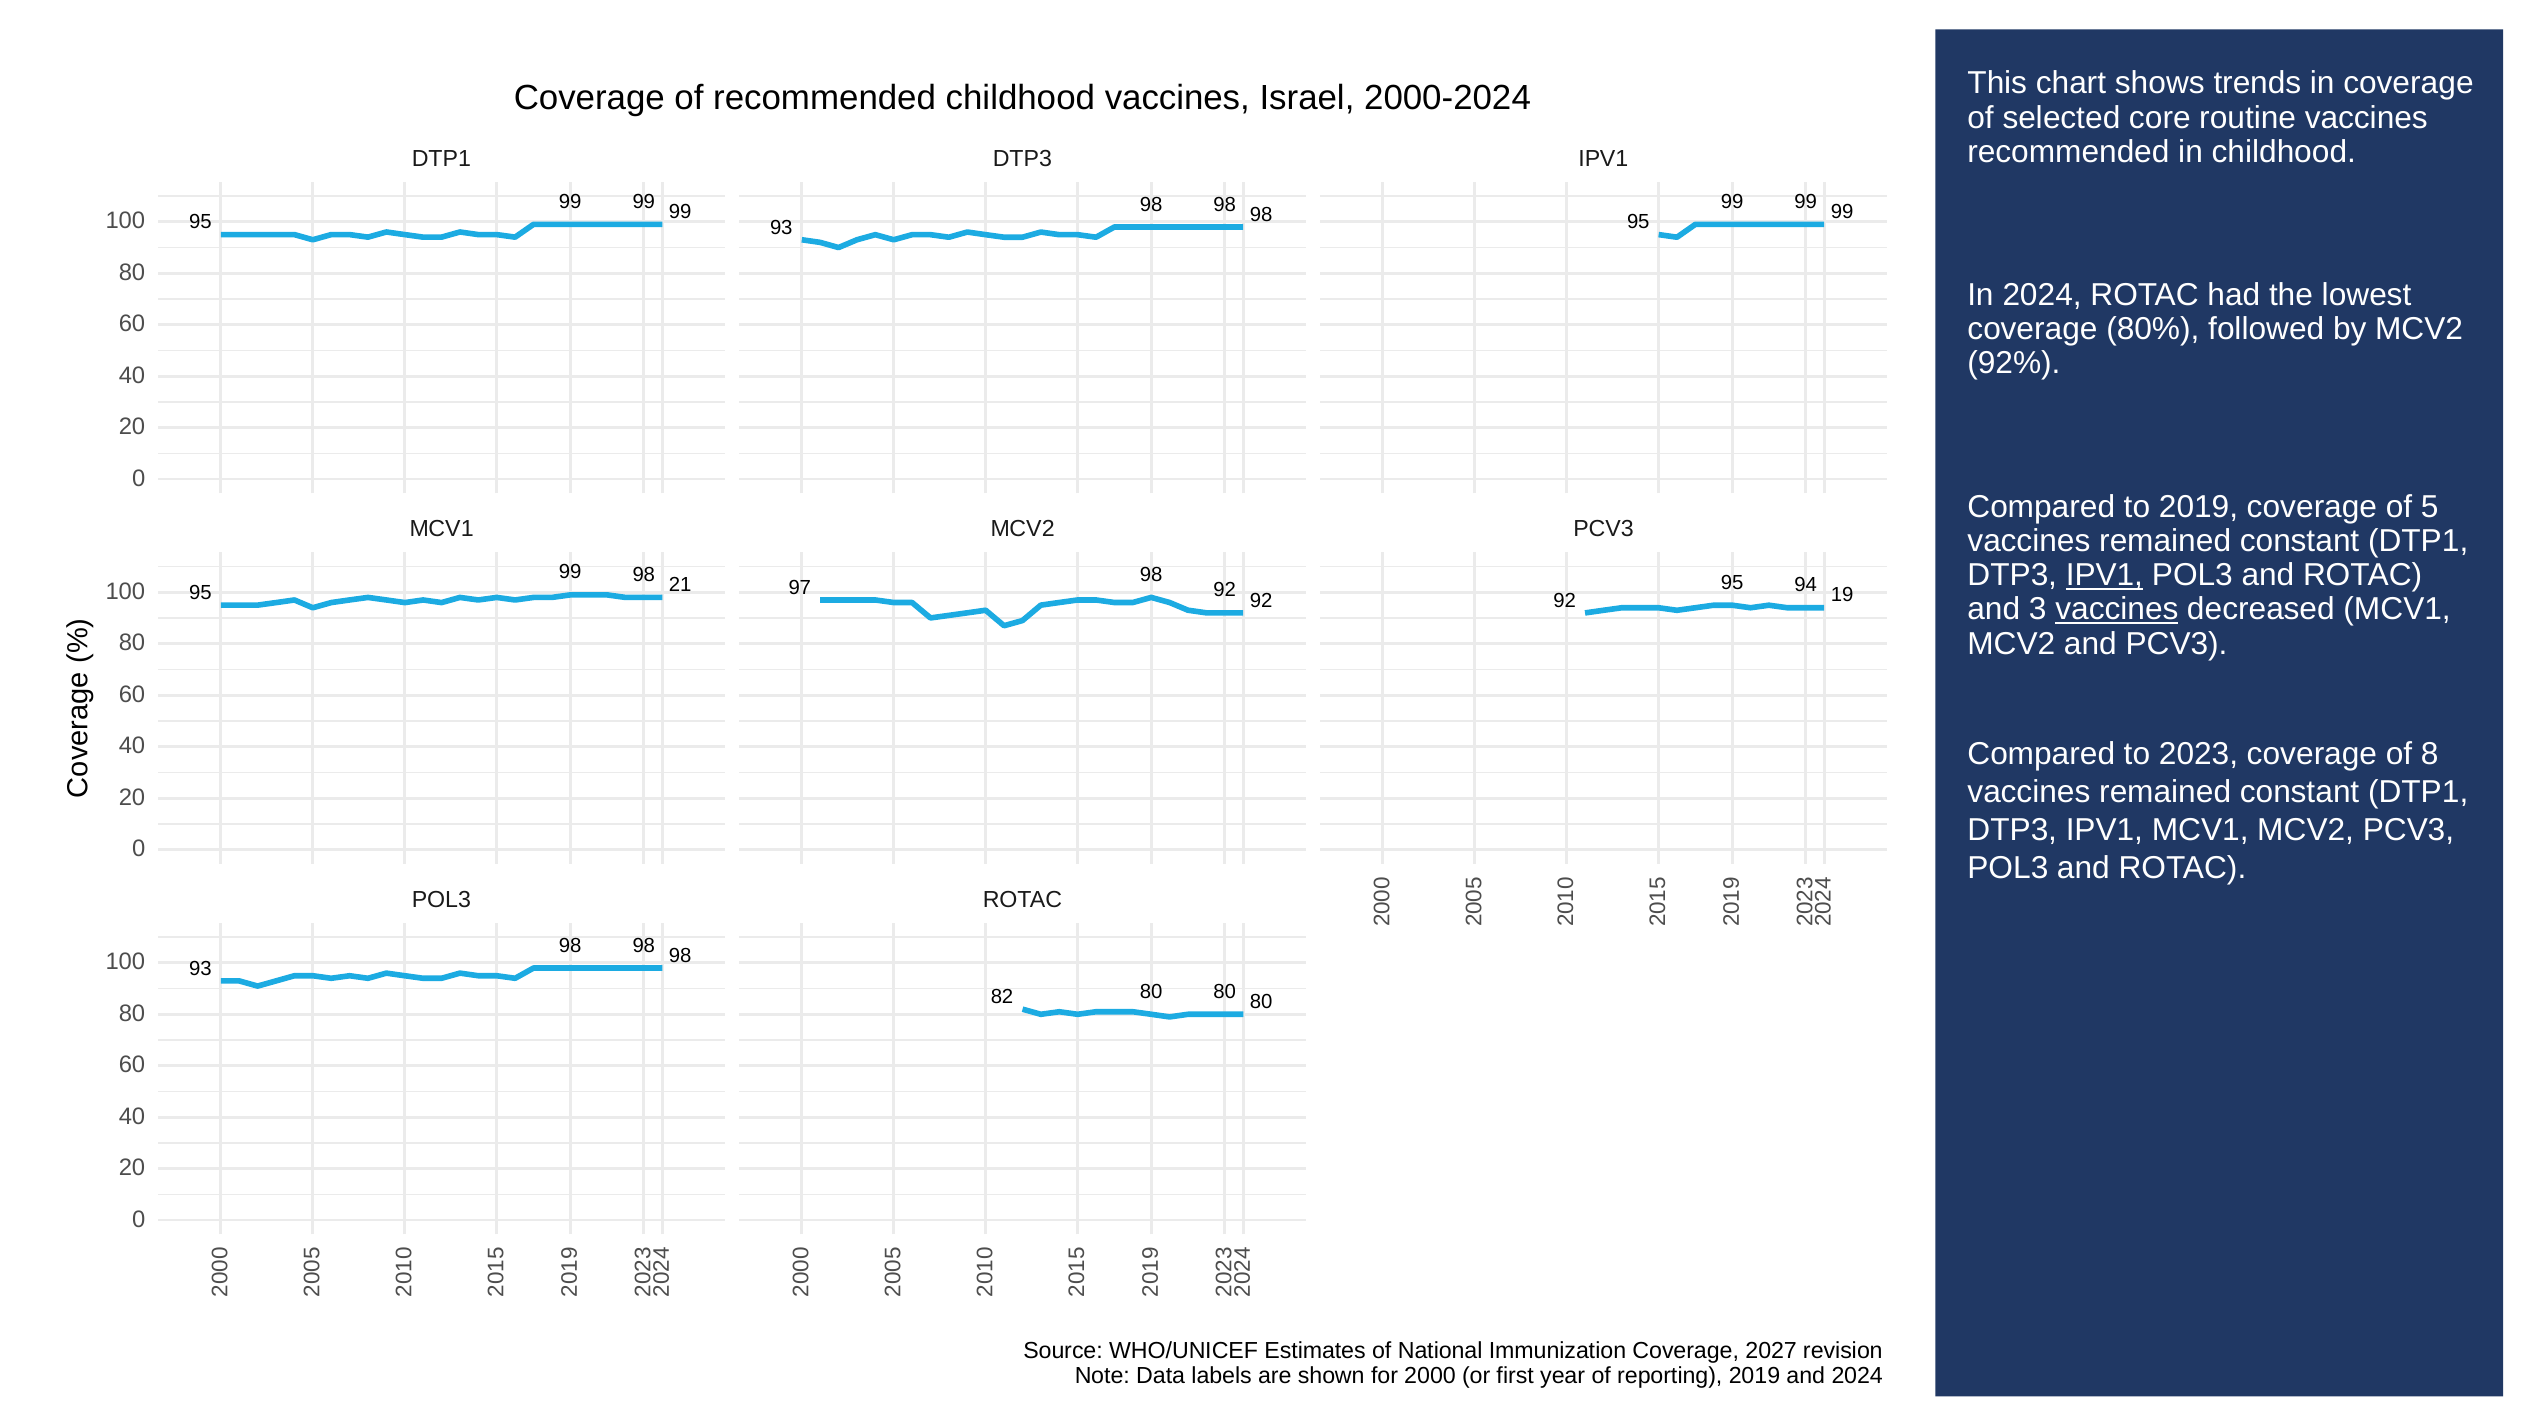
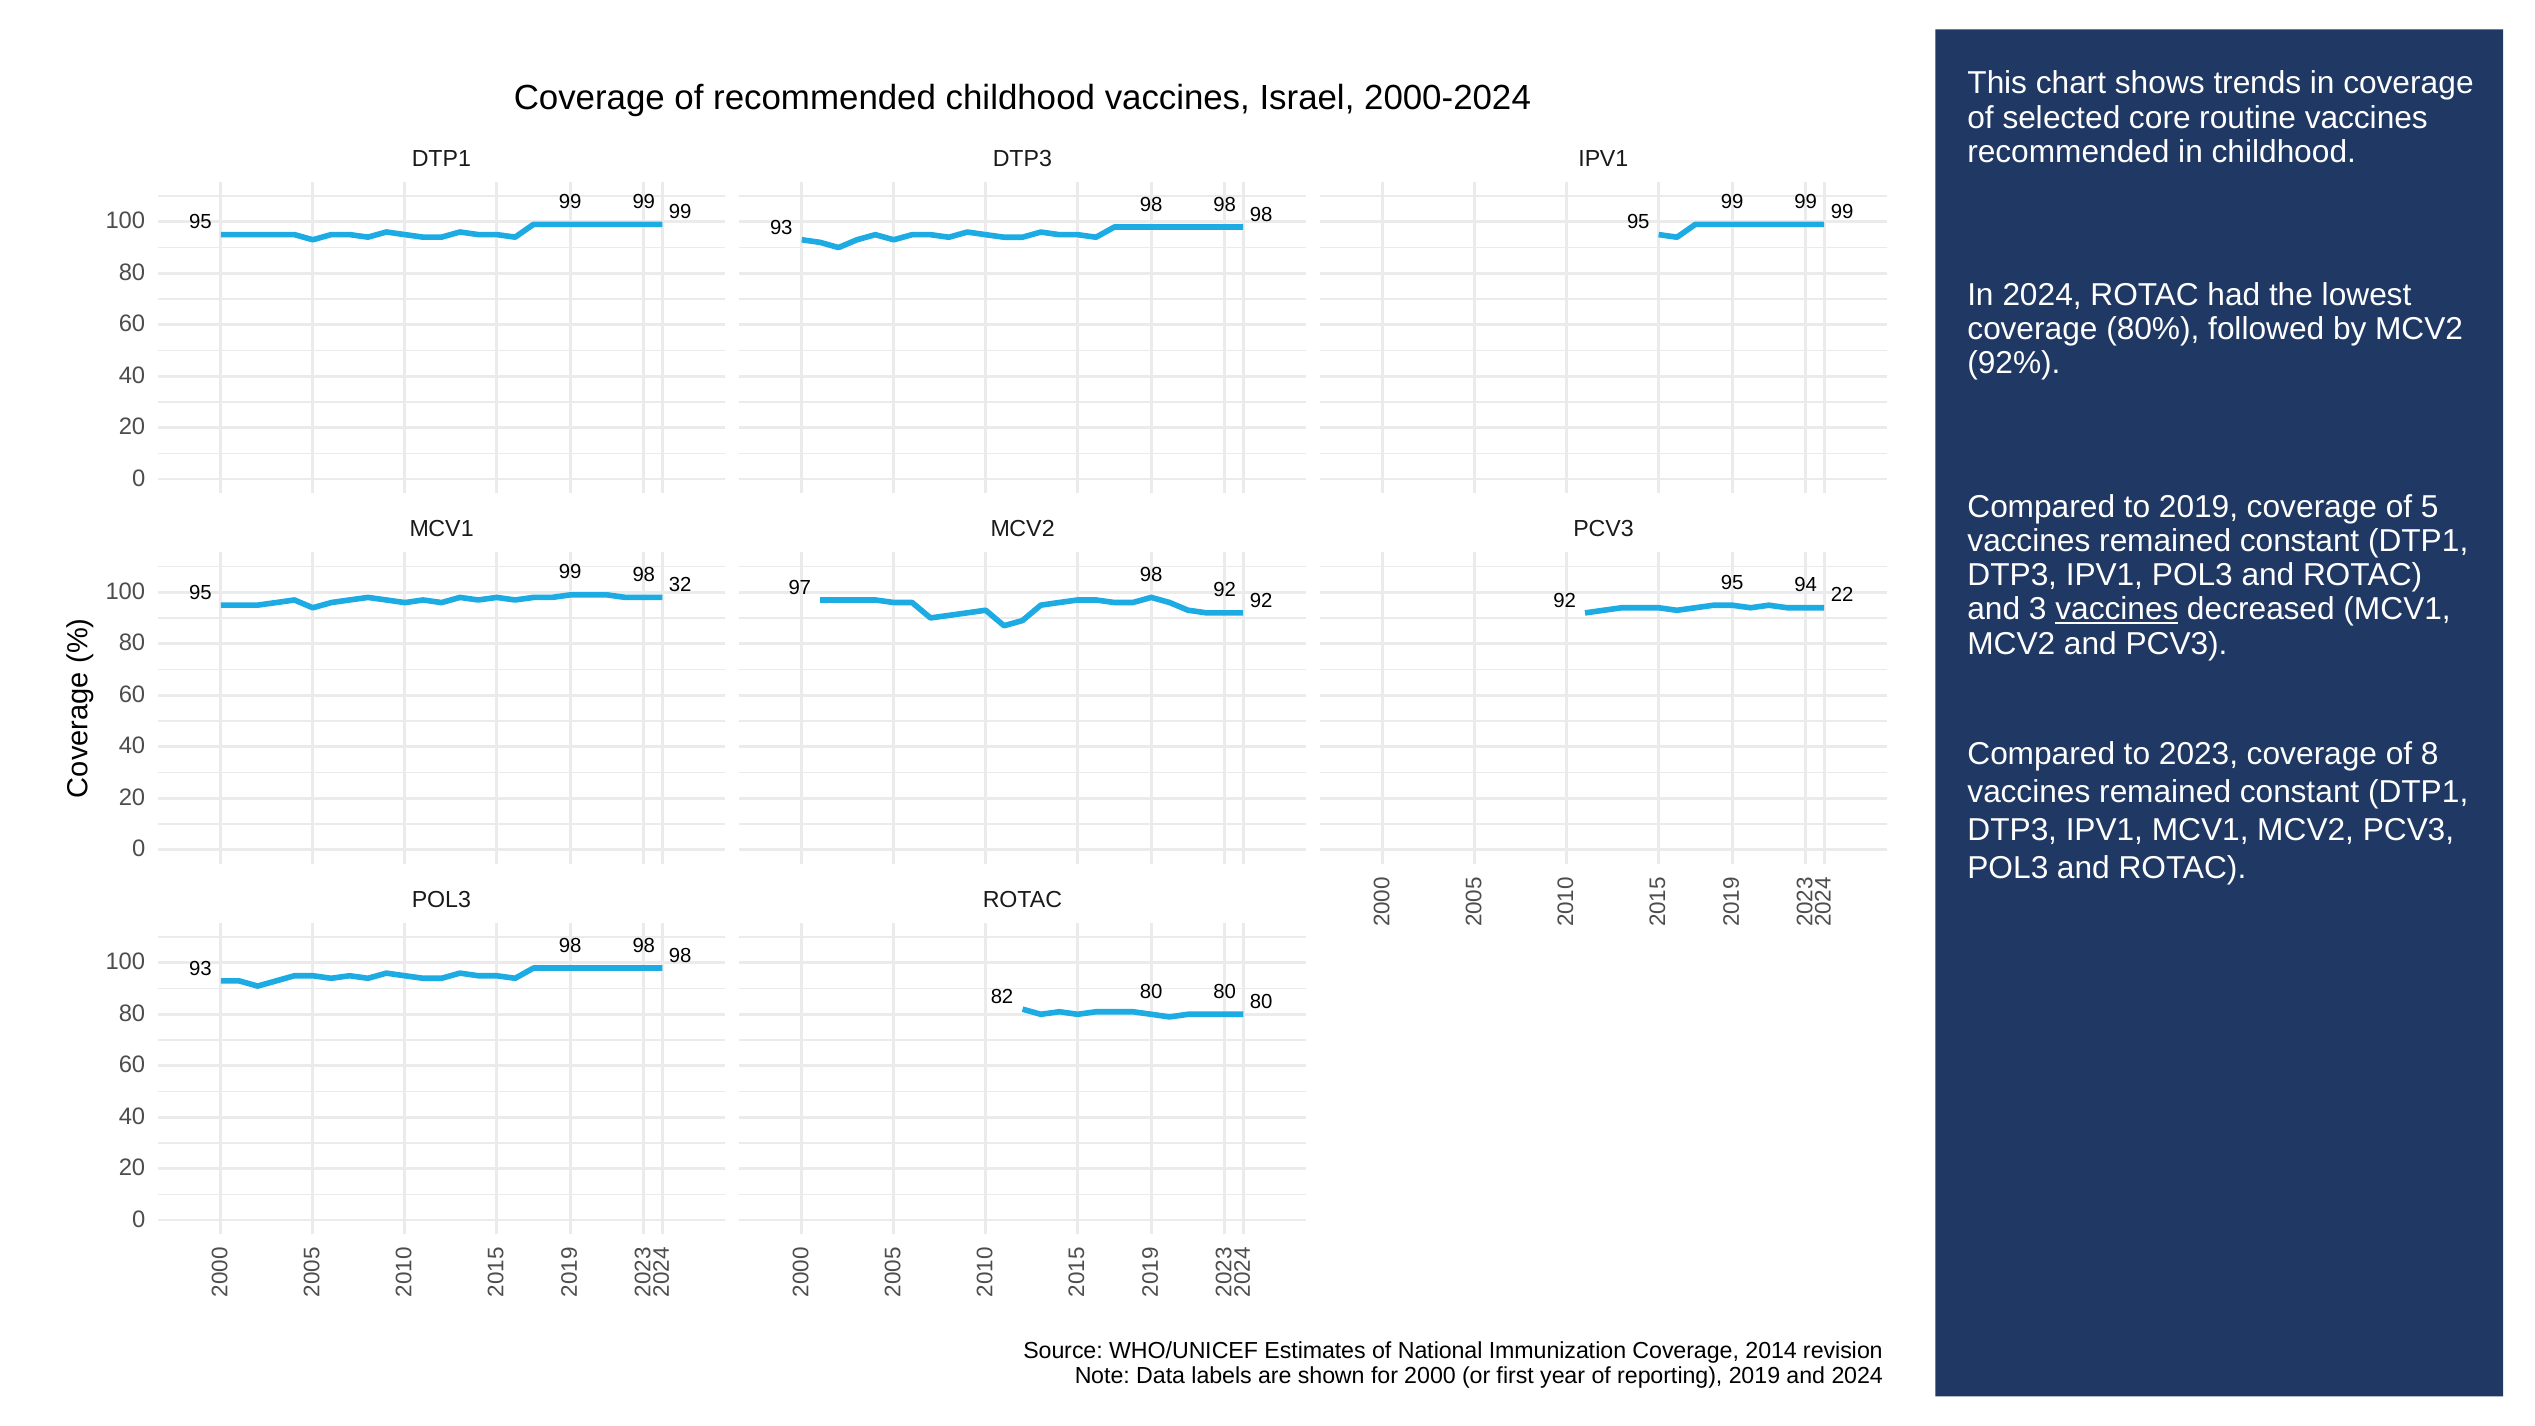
IPV1 underline: present -> none (2104, 575)
21: 21 -> 32 (680, 585)
19: 19 -> 22 (1842, 595)
2027: 2027 -> 2014 (1771, 1351)
